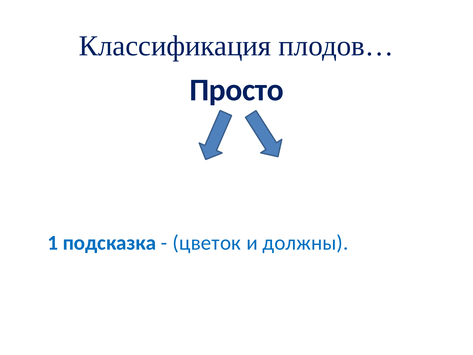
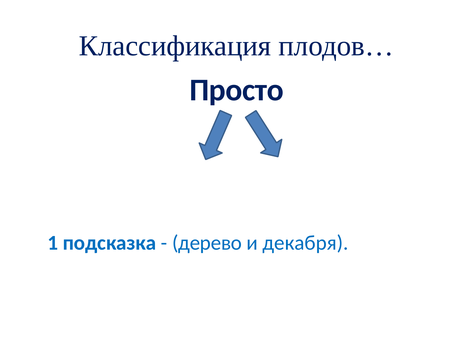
цветок: цветок -> дерево (207, 243)
должны: должны -> декабря (306, 243)
